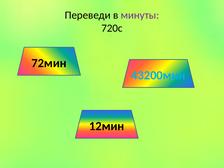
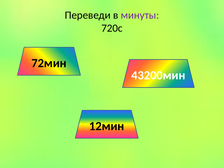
43200мин colour: light blue -> white (158, 75)
